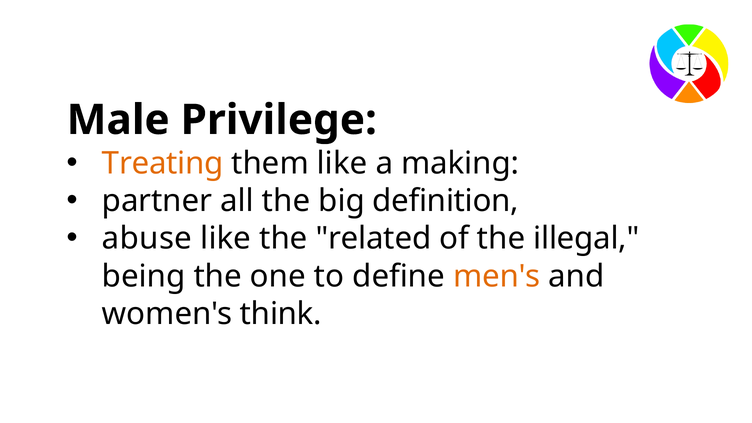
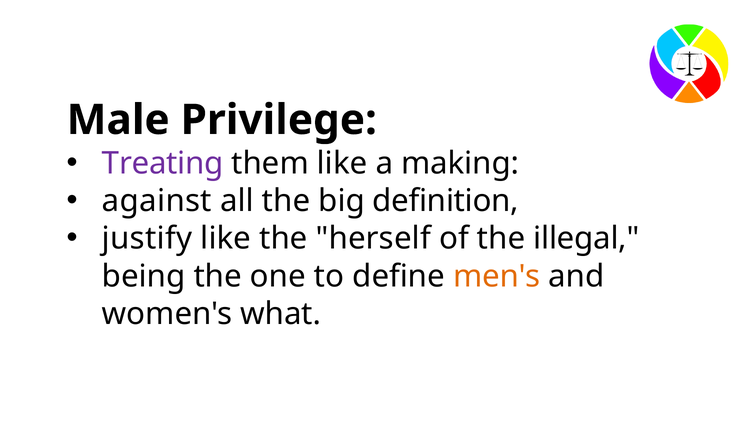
Treating colour: orange -> purple (163, 163)
partner: partner -> against (157, 201)
abuse: abuse -> justify (147, 239)
related: related -> herself (373, 239)
think: think -> what (281, 314)
